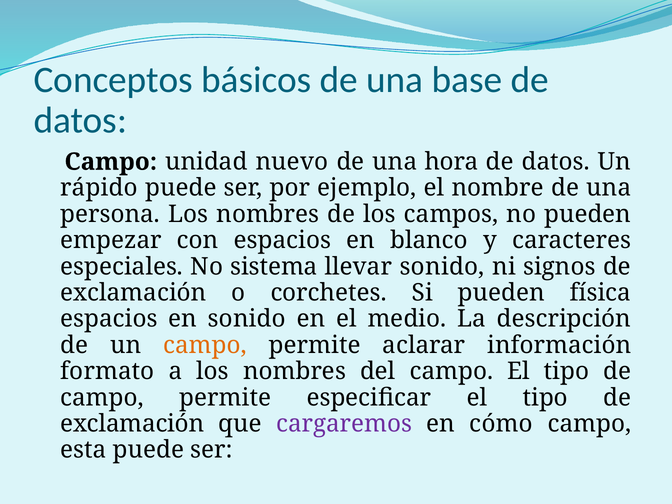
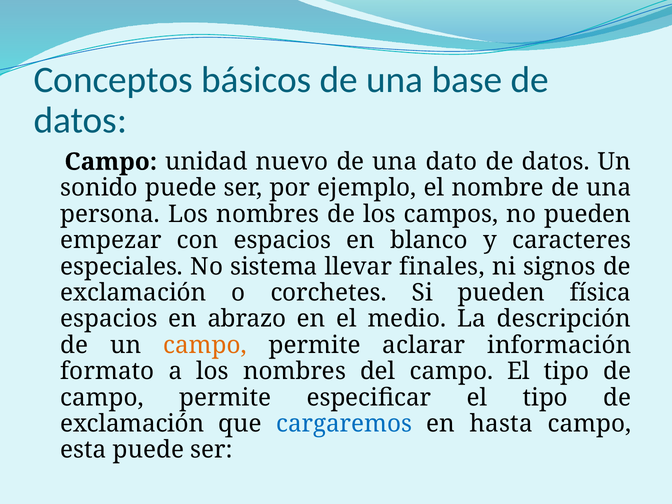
hora: hora -> dato (451, 162)
rápido: rápido -> sonido (99, 188)
llevar sonido: sonido -> finales (442, 267)
en sonido: sonido -> abrazo (247, 319)
cargaremos colour: purple -> blue (344, 424)
cómo: cómo -> hasta (501, 424)
